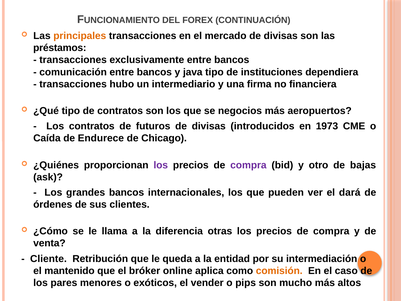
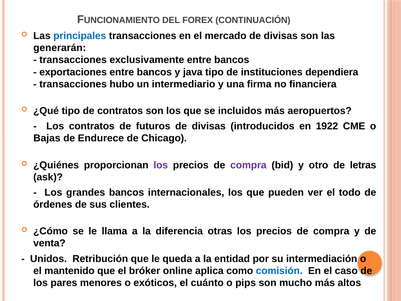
principales colour: orange -> blue (80, 36)
préstamos: préstamos -> generarán (60, 48)
comunicación: comunicación -> exportaciones (73, 72)
negocios: negocios -> incluidos (240, 111)
1973: 1973 -> 1922 (327, 126)
Caída: Caída -> Bajas (47, 138)
bajas: bajas -> letras (363, 165)
dará: dará -> todo (350, 192)
Cliente: Cliente -> Unidos (49, 259)
comisión colour: orange -> blue (279, 271)
vender: vender -> cuánto (207, 283)
